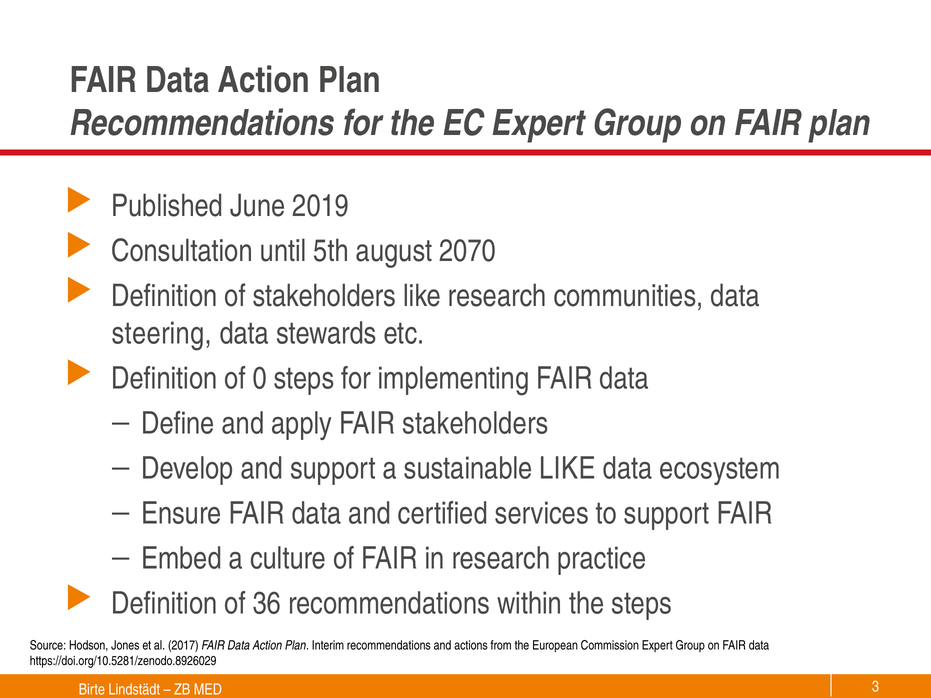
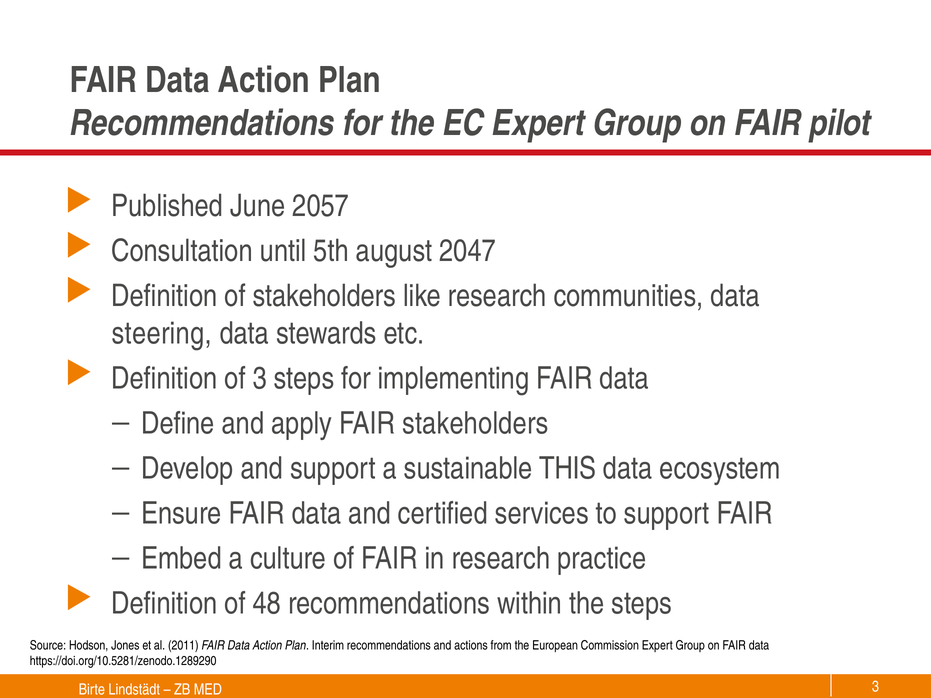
FAIR plan: plan -> pilot (840, 124)
2019: 2019 -> 2057 (321, 206)
2070: 2070 -> 2047 (468, 251)
of 0: 0 -> 3 (260, 379)
sustainable LIKE: LIKE -> THIS (568, 469)
36: 36 -> 48 (267, 604)
2017: 2017 -> 2011 (183, 646)
https://doi.org/10.5281/zenodo.8926029: https://doi.org/10.5281/zenodo.8926029 -> https://doi.org/10.5281/zenodo.1289290 (123, 661)
